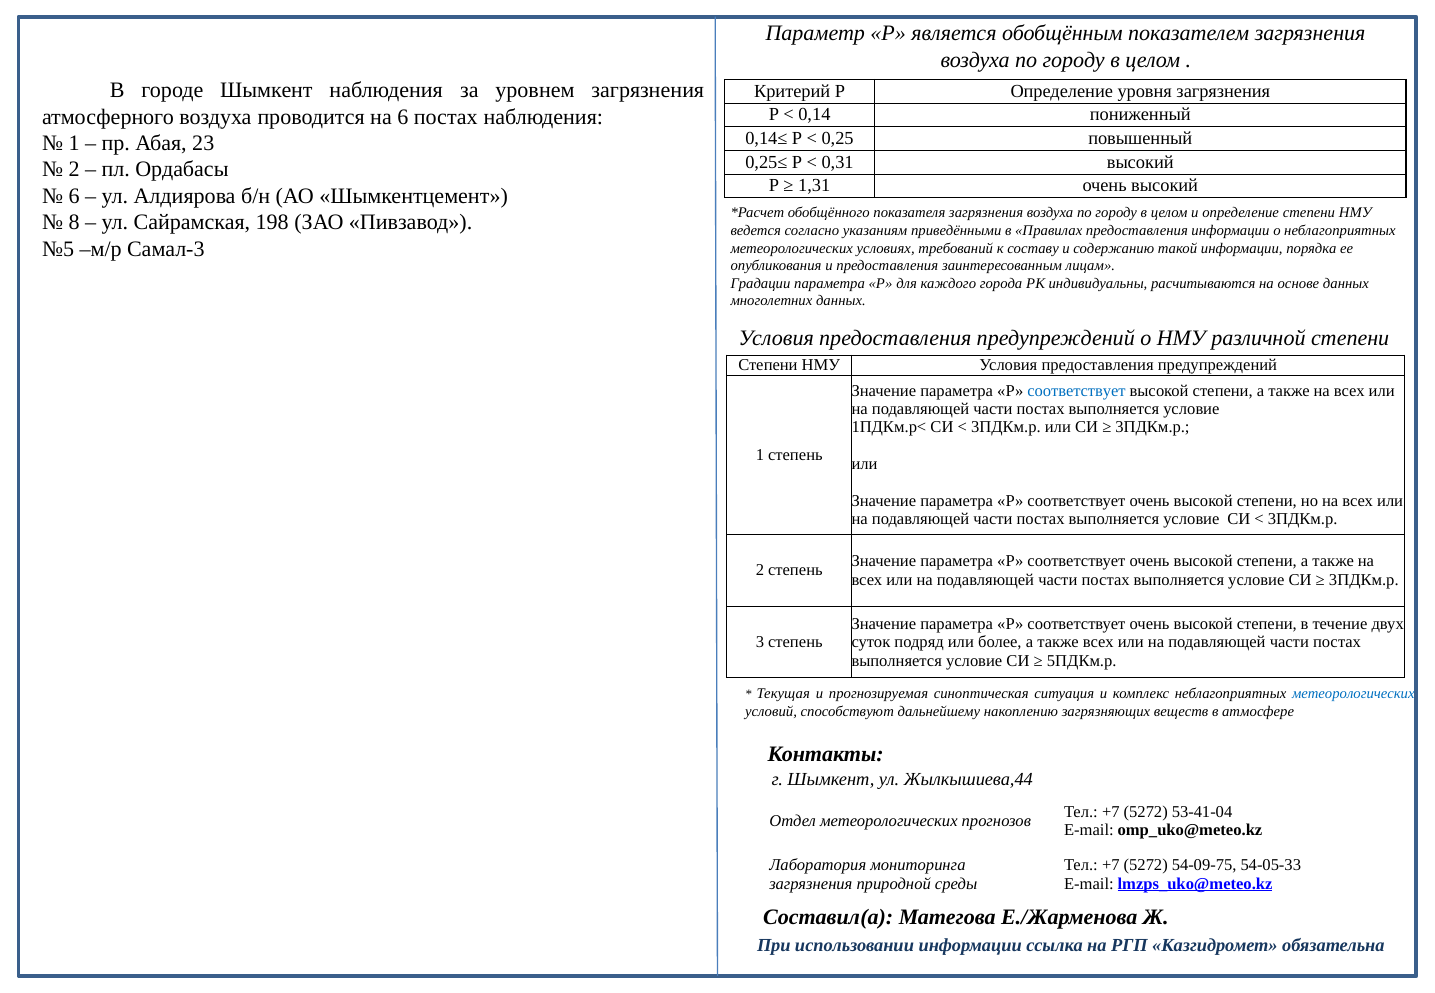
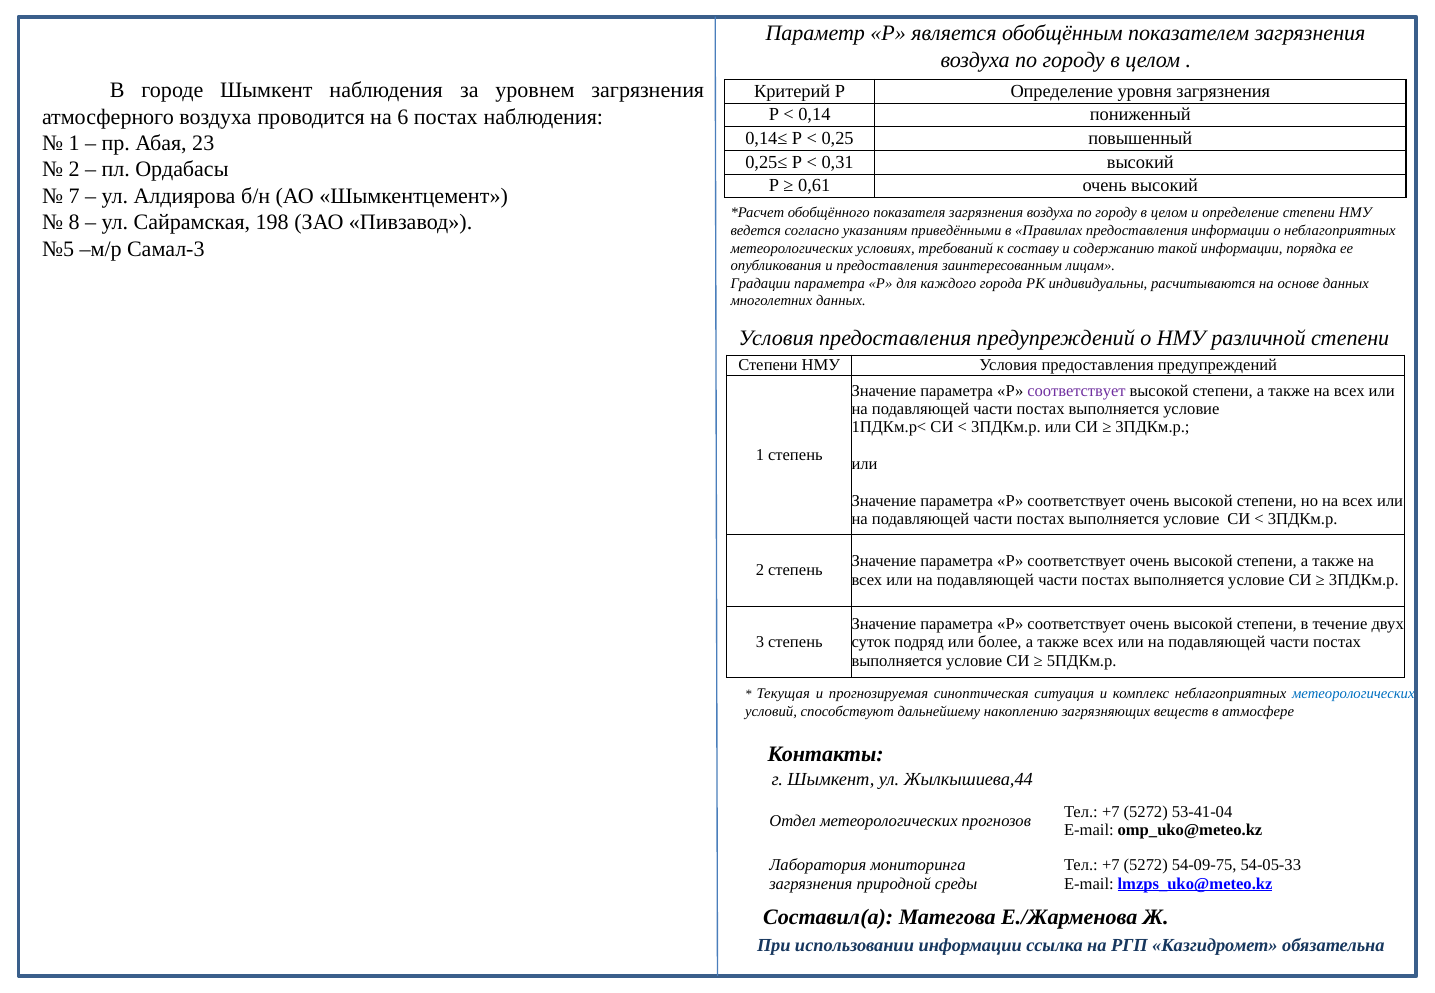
1,31: 1,31 -> 0,61 (814, 186)
6: 6 -> 7 (74, 196)
соответствует colour: blue -> purple (1076, 391)
